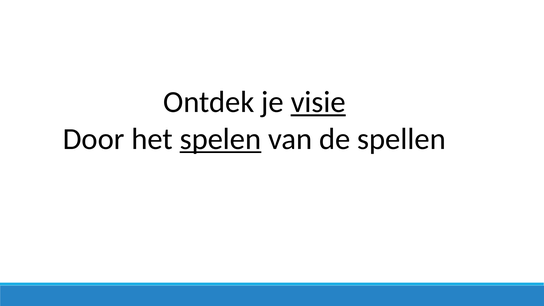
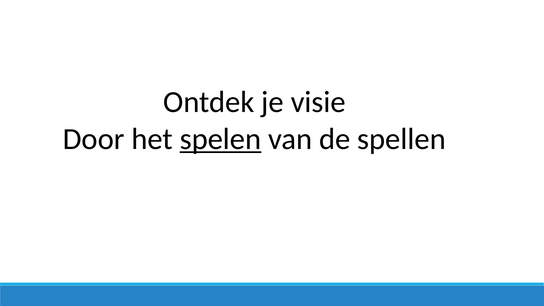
visie underline: present -> none (318, 102)
